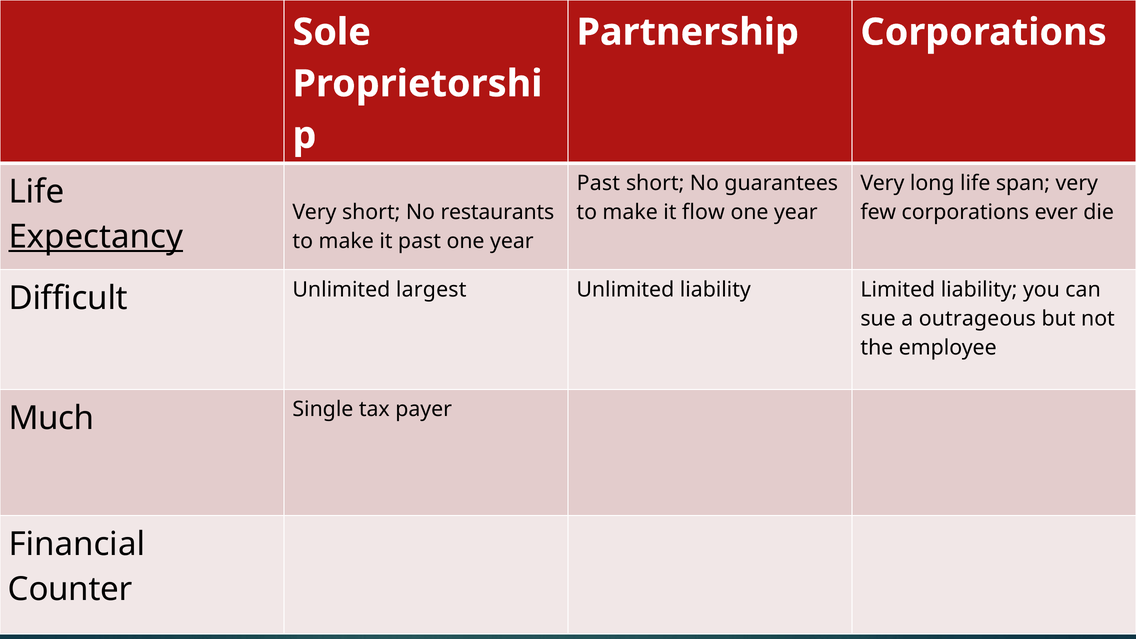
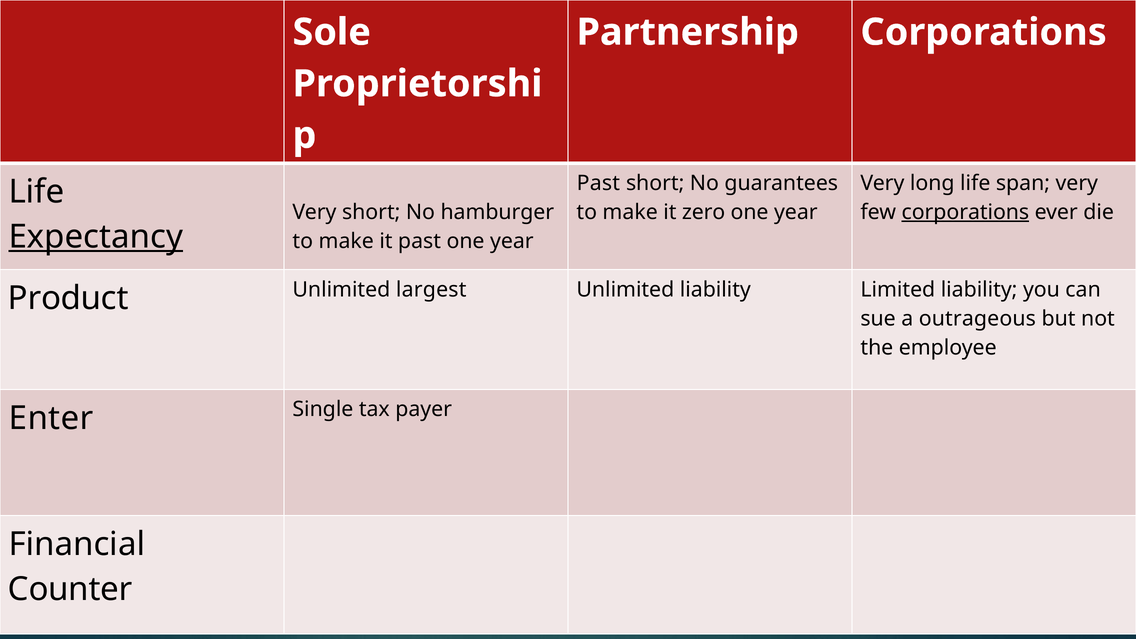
restaurants: restaurants -> hamburger (497, 212)
flow: flow -> zero (704, 212)
corporations underline: none -> present (965, 212)
Difficult: Difficult -> Product (68, 298)
Much: Much -> Enter (51, 418)
